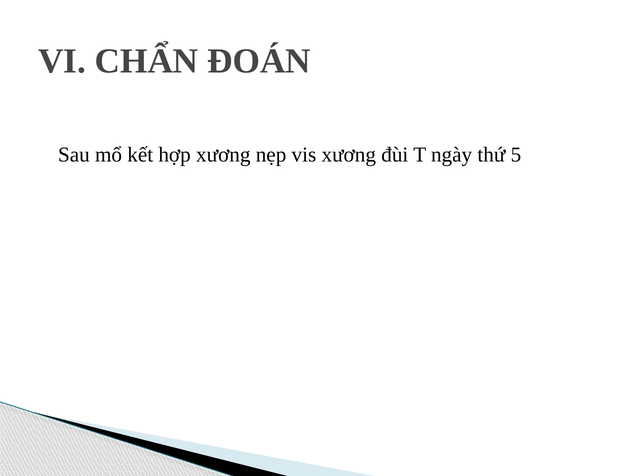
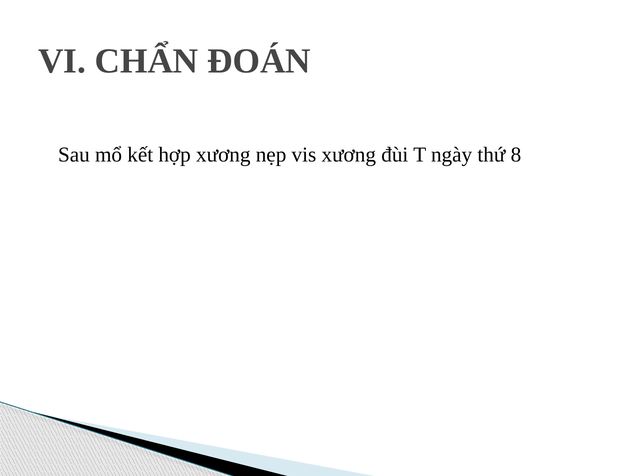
5: 5 -> 8 (516, 155)
